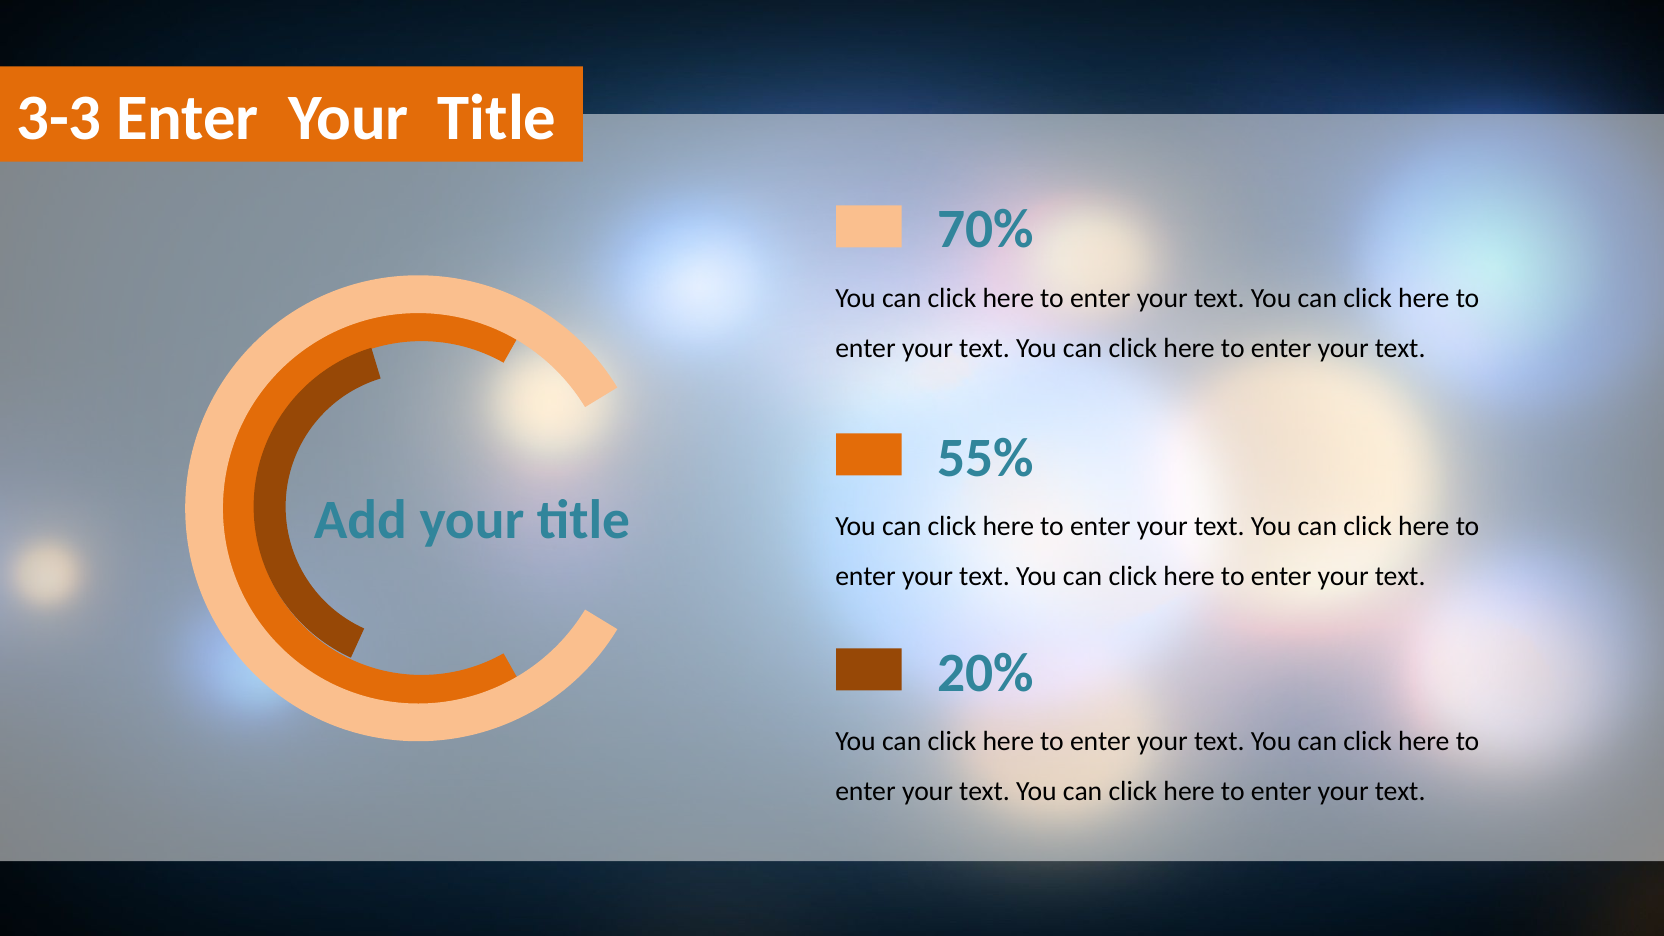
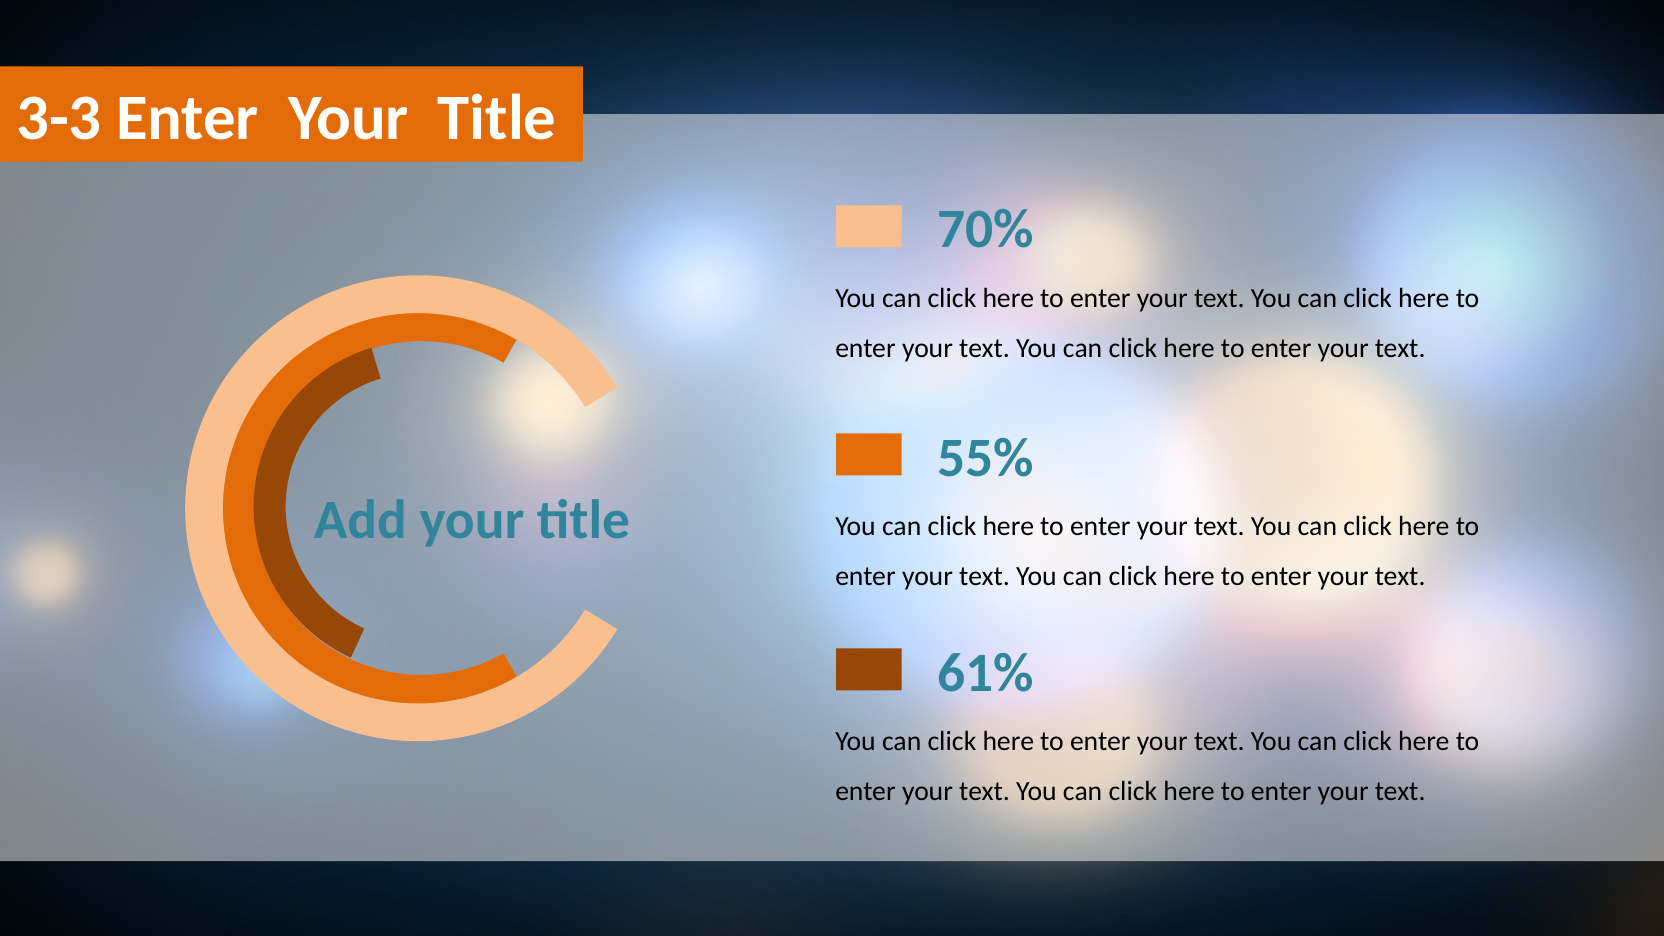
20%: 20% -> 61% (985, 673)
